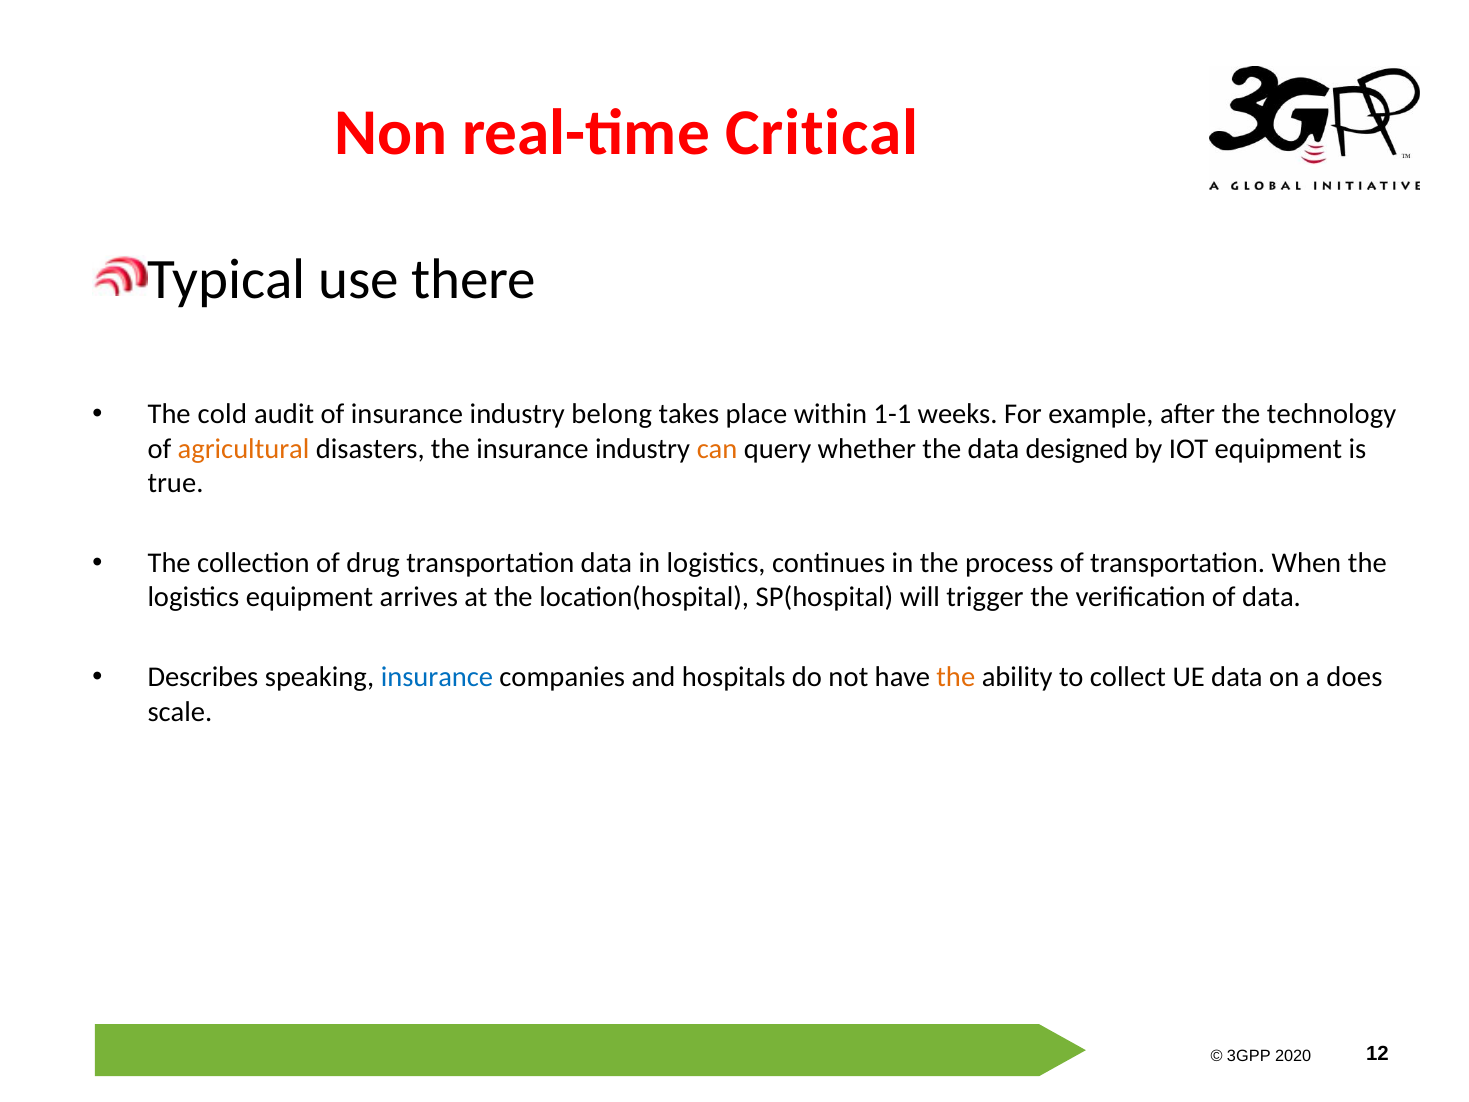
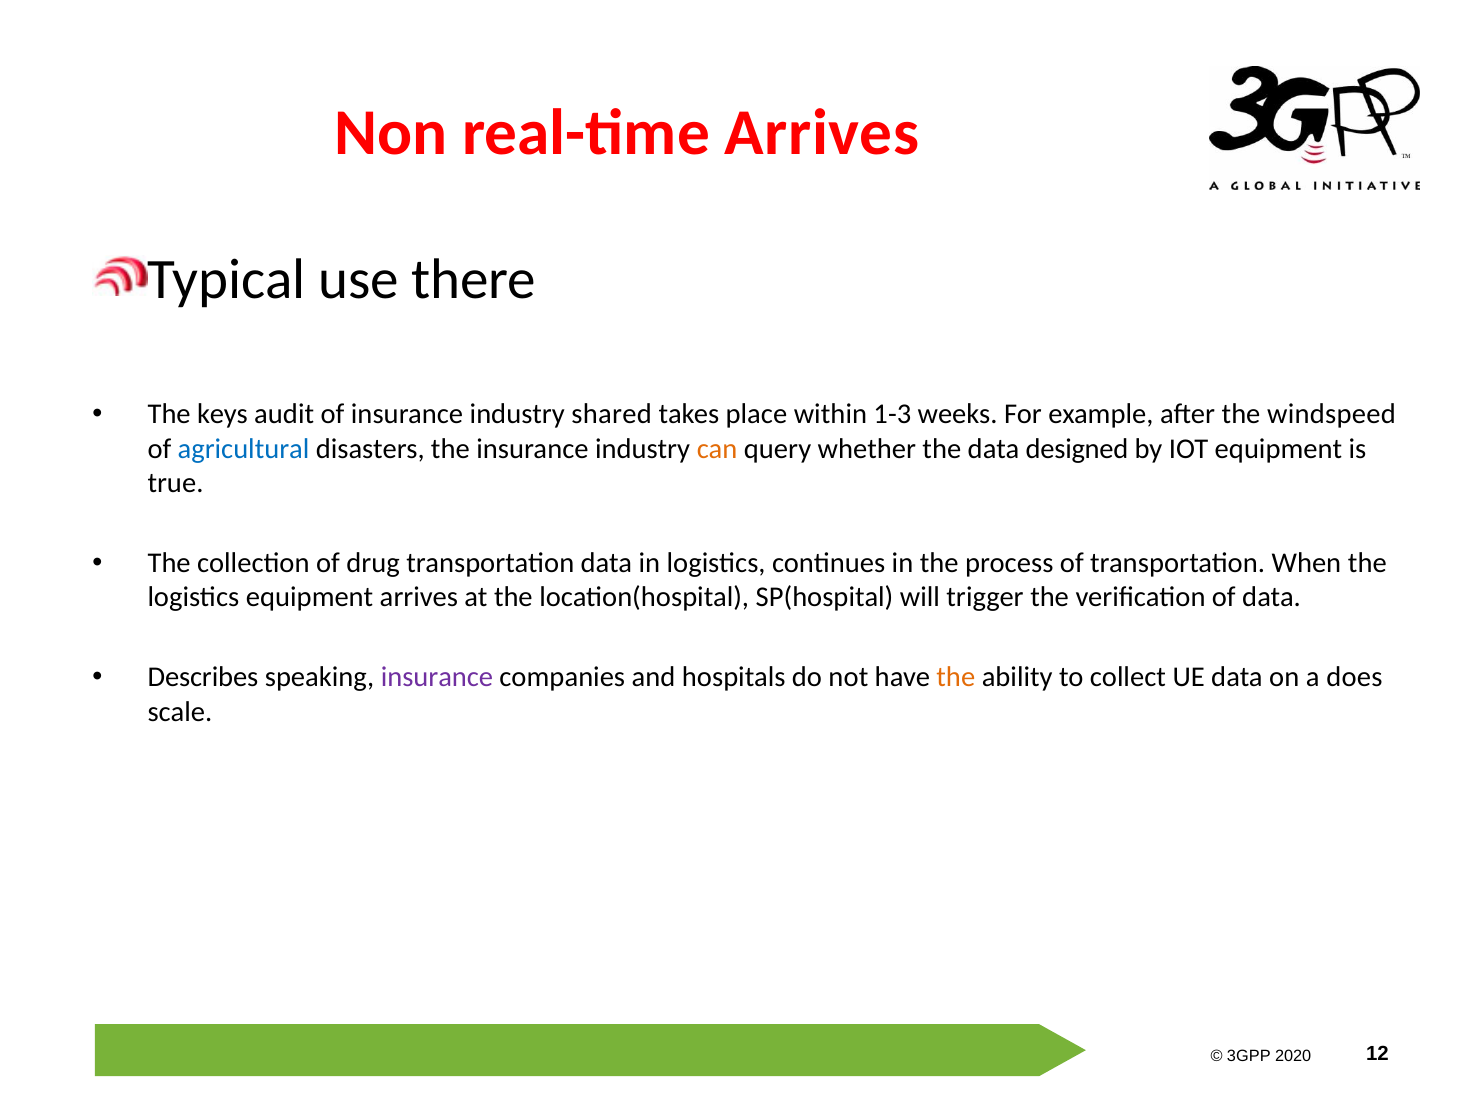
real-time Critical: Critical -> Arrives (822, 133)
cold: cold -> keys (223, 414)
belong: belong -> shared (612, 414)
1-1: 1-1 -> 1-3 (892, 414)
technology: technology -> windspeed (1331, 414)
agricultural colour: orange -> blue (244, 449)
insurance colour: blue -> purple (437, 677)
